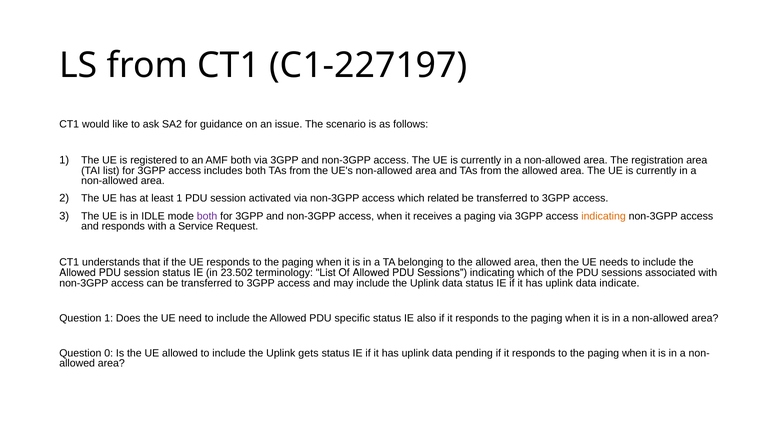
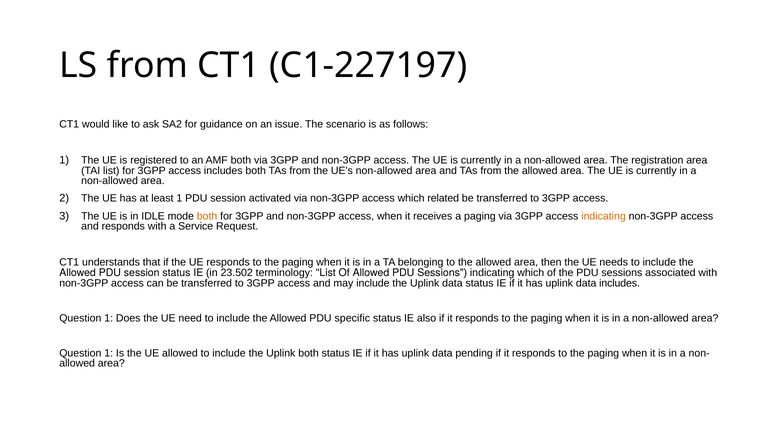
both colour: purple -> orange (207, 216)
data indicate: indicate -> includes (620, 283)
0: 0 -> 1 (109, 353)
Uplink gets: gets -> both (309, 353)
